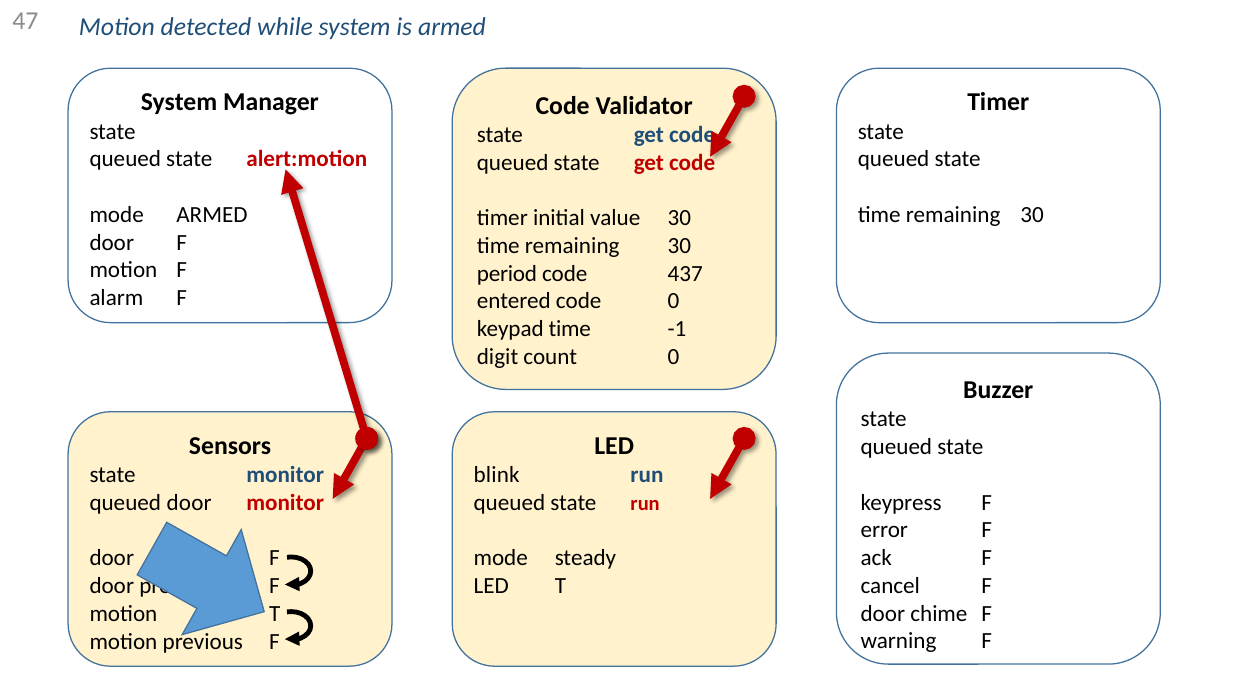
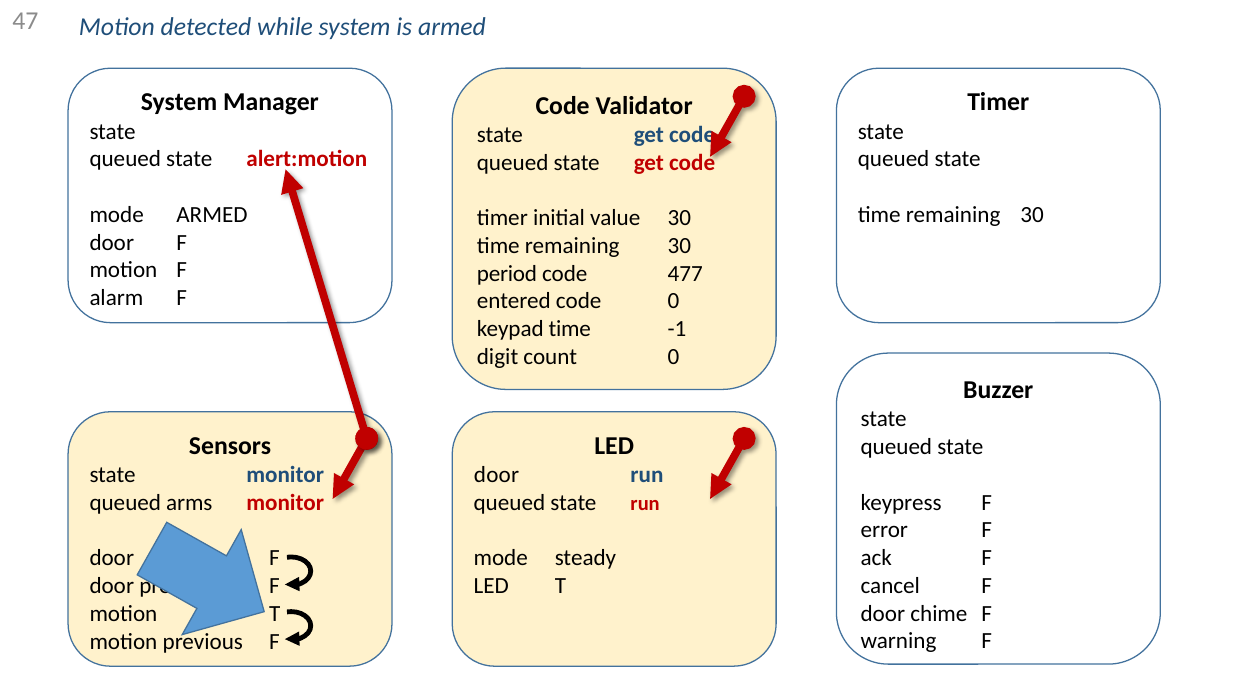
437: 437 -> 477 (685, 274)
blink: blink -> door (497, 475)
queued door: door -> arms (189, 503)
